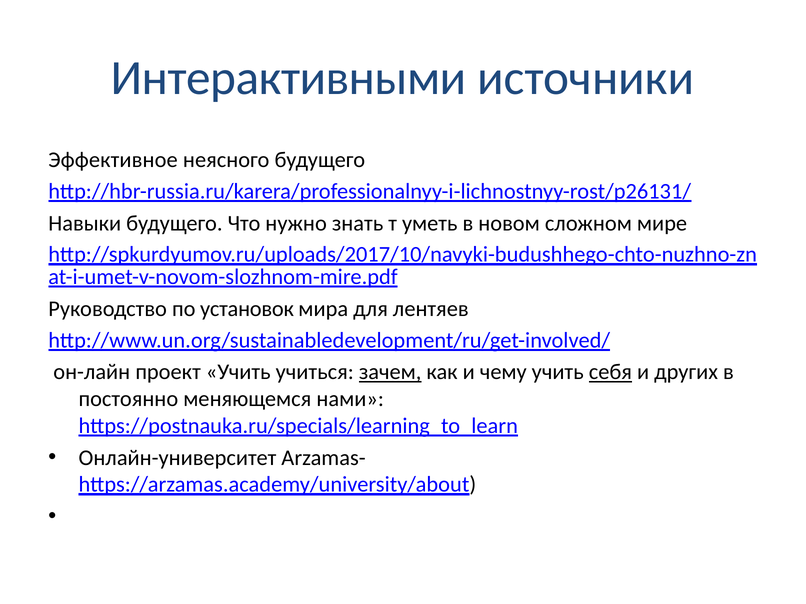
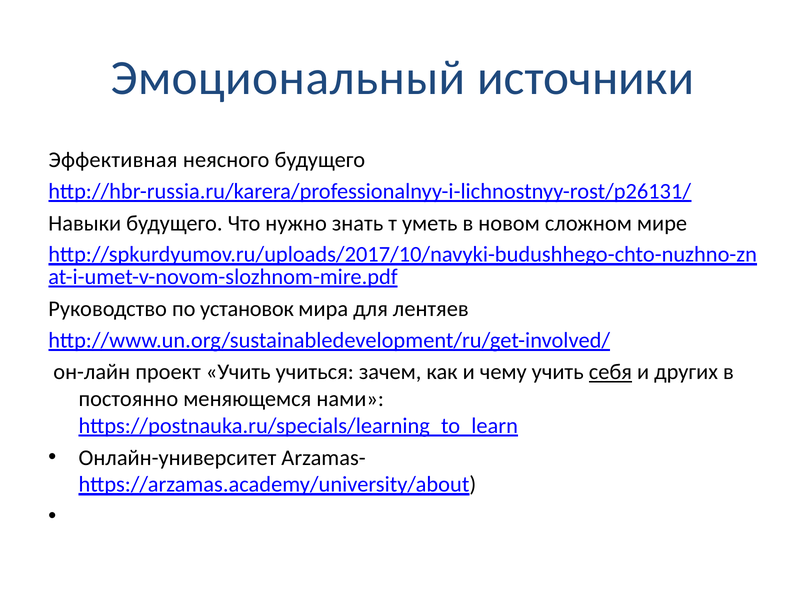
Интерактивными: Интерактивными -> Эмоциональный (288, 78)
Эффективное: Эффективное -> Эффективная (113, 160)
зачем underline: present -> none (390, 372)
